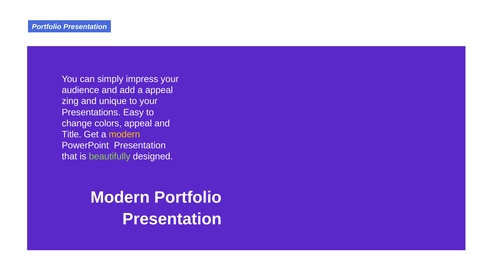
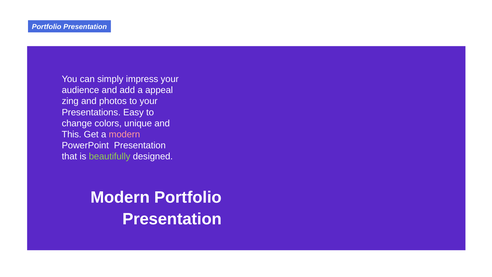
unique: unique -> photos (113, 101)
colors appeal: appeal -> unique (138, 123)
Title: Title -> This (72, 134)
modern colour: yellow -> pink (124, 134)
